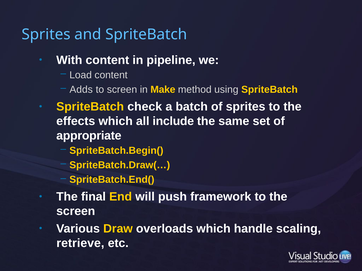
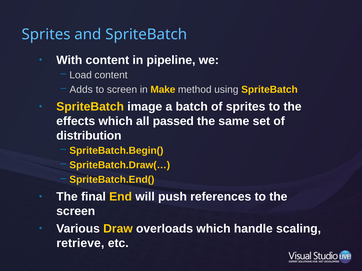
check: check -> image (145, 107)
include: include -> passed (173, 121)
appropriate: appropriate -> distribution (89, 136)
framework: framework -> references (221, 197)
